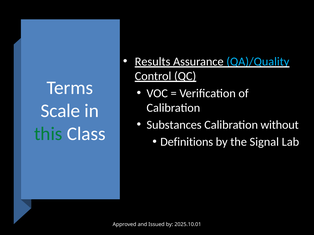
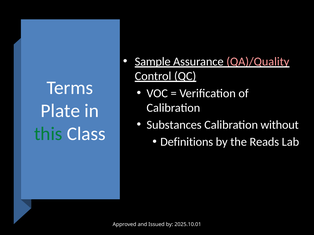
Results: Results -> Sample (153, 62)
QA)/Quality colour: light blue -> pink (258, 62)
Scale: Scale -> Plate (60, 111)
Signal: Signal -> Reads (264, 142)
